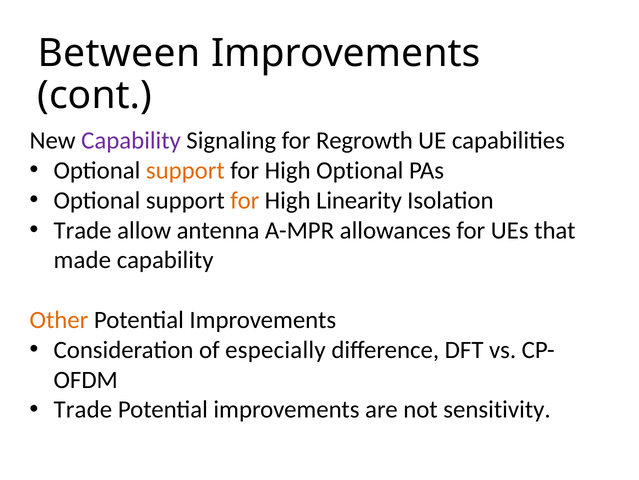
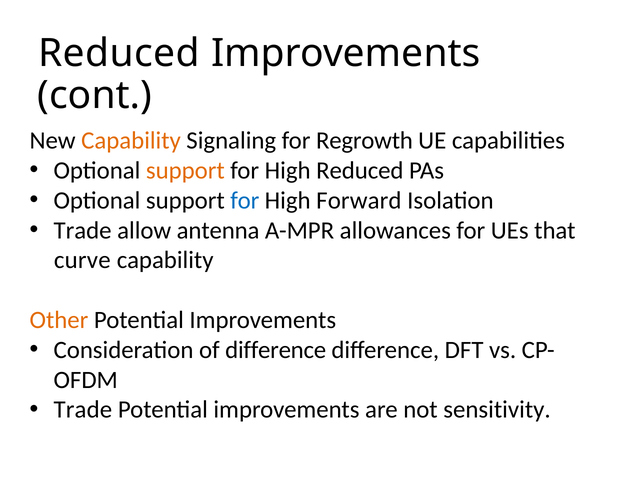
Between: Between -> Reduced (119, 53)
Capability colour: purple -> orange (131, 141)
High Optional: Optional -> Reduced (360, 170)
for colour: orange -> blue (245, 200)
Linearity: Linearity -> Forward (359, 200)
made: made -> curve (82, 260)
of especially: especially -> difference (276, 349)
